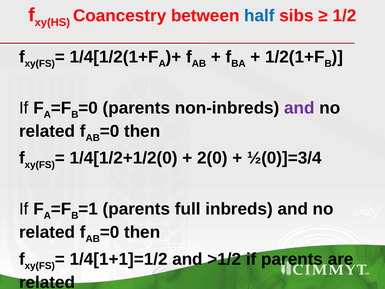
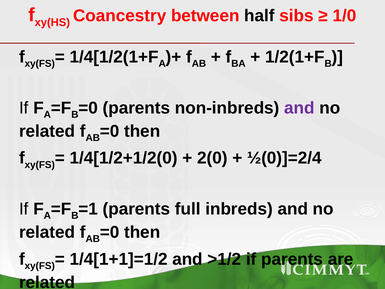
half colour: blue -> black (259, 16)
1/2: 1/2 -> 1/0 (344, 16)
½(0)]=3/4: ½(0)]=3/4 -> ½(0)]=2/4 (284, 158)
